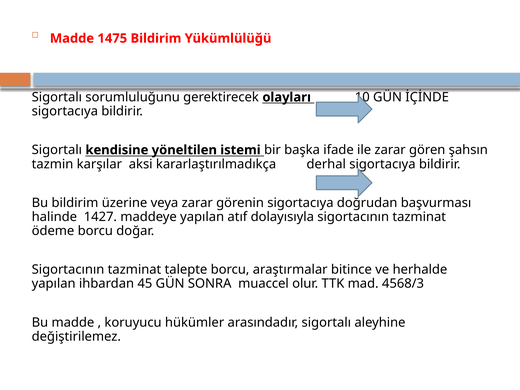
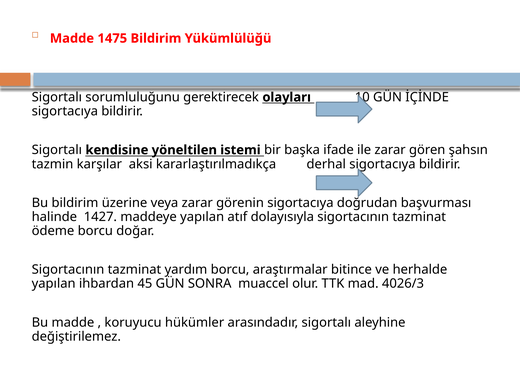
talepte: talepte -> yardım (186, 270)
4568/3: 4568/3 -> 4026/3 (403, 284)
